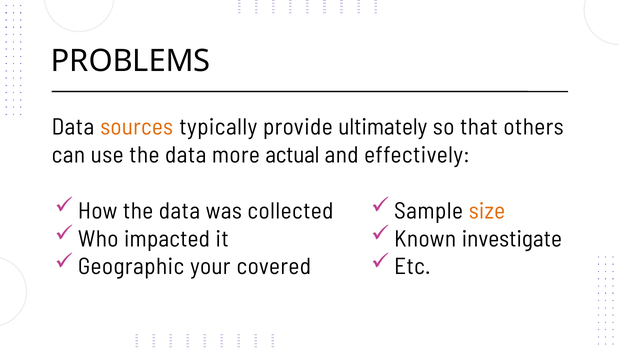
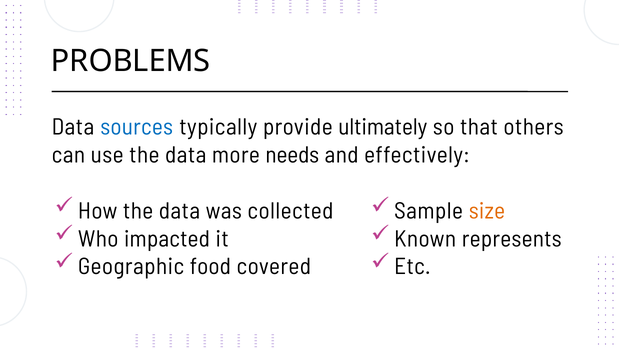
sources colour: orange -> blue (137, 127)
actual: actual -> needs (292, 155)
investigate: investigate -> represents (512, 239)
your: your -> food (210, 267)
